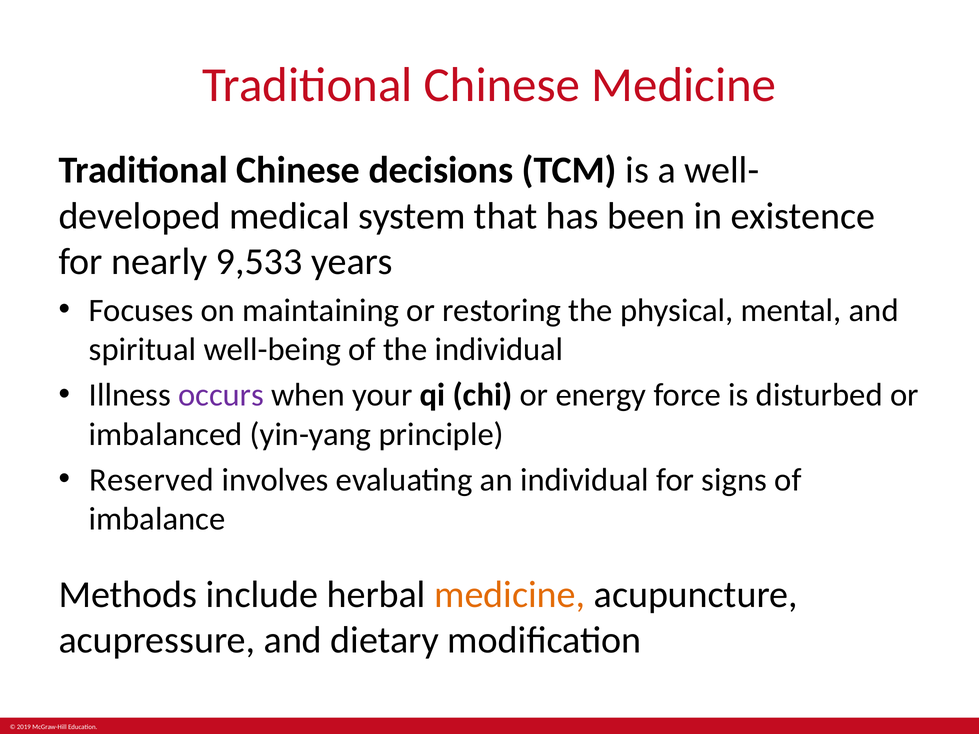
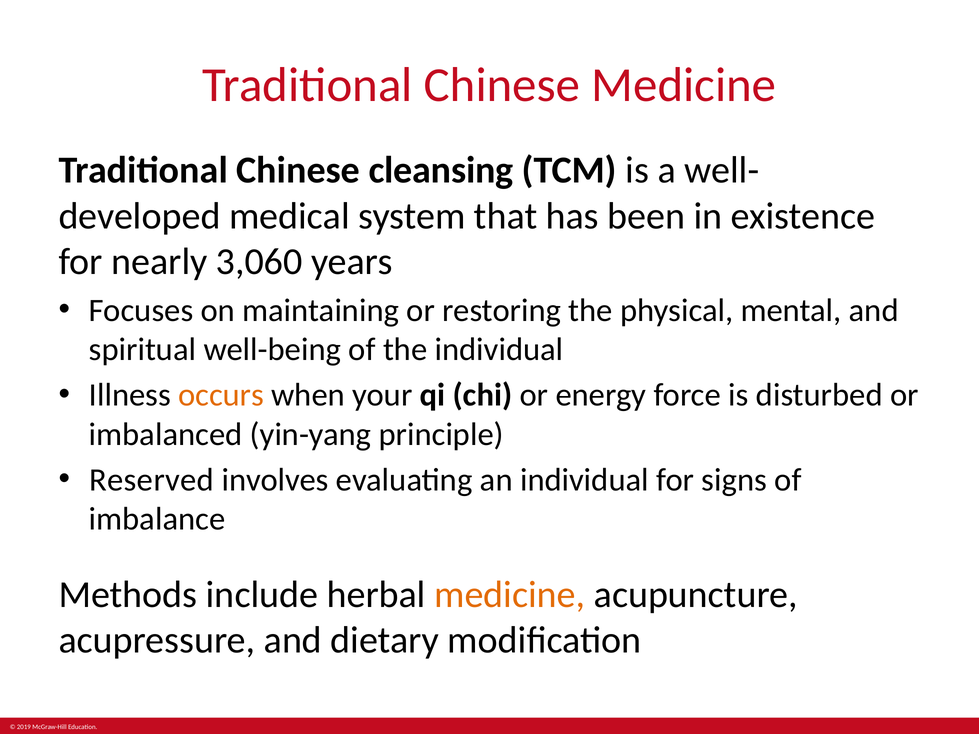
decisions: decisions -> cleansing (441, 170)
9,533: 9,533 -> 3,060 (259, 262)
occurs colour: purple -> orange (221, 395)
